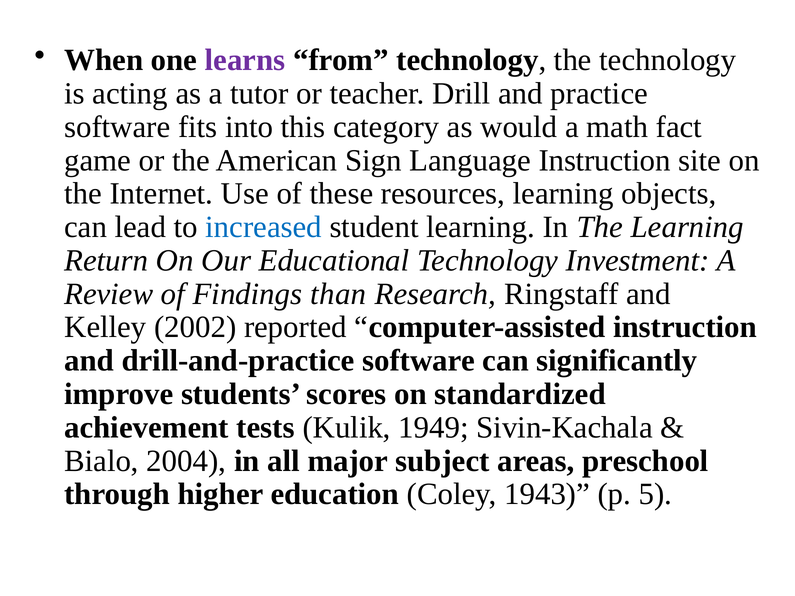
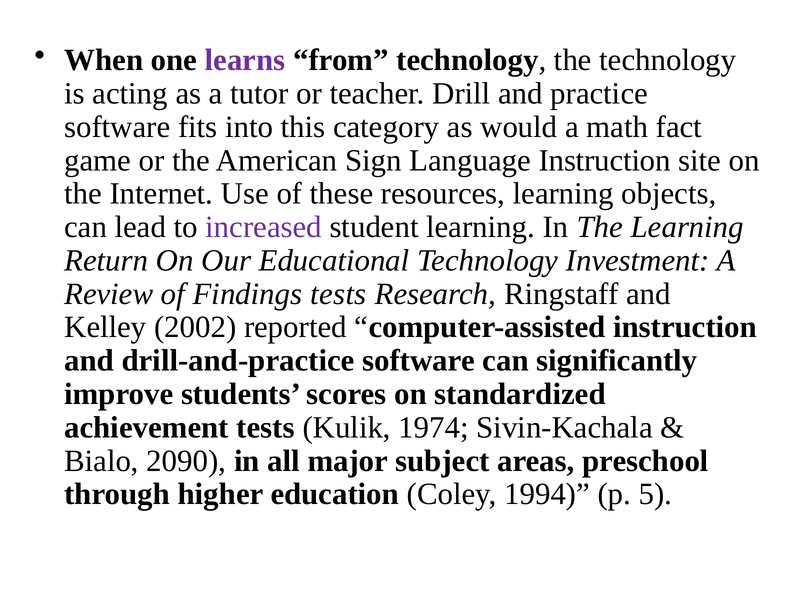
increased colour: blue -> purple (264, 227)
Findings than: than -> tests (338, 294)
1949: 1949 -> 1974 (434, 428)
2004: 2004 -> 2090 (186, 461)
1943: 1943 -> 1994 (547, 494)
